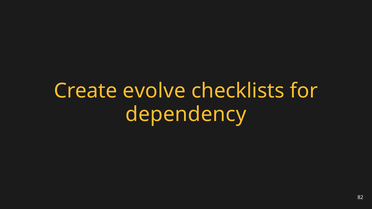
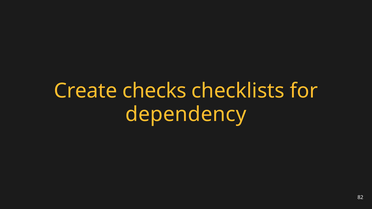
evolve: evolve -> checks (154, 91)
